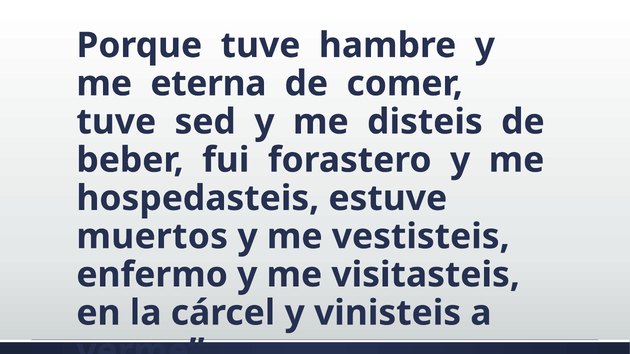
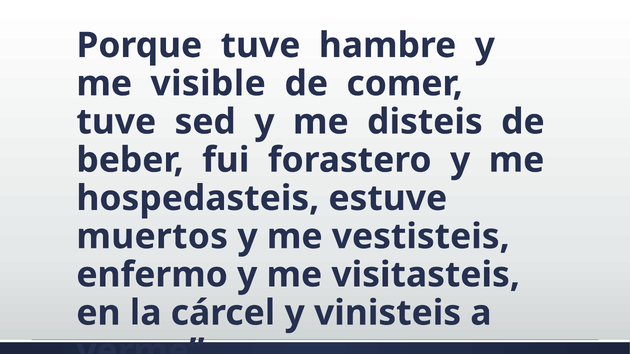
eterna: eterna -> visible (208, 84)
